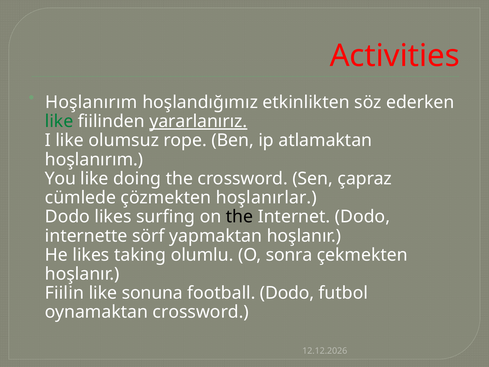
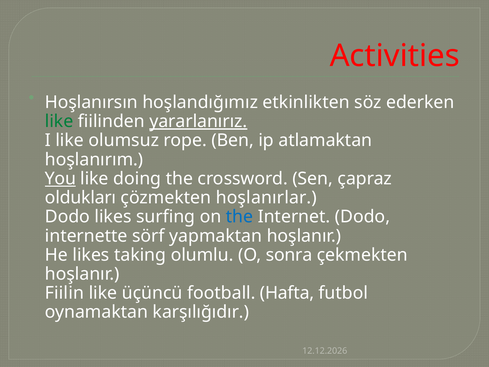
Hoşlanırım: Hoşlanırım -> Hoşlanırsın (91, 102)
You underline: none -> present (60, 179)
cümlede: cümlede -> oldukları (81, 198)
the colour: black -> blue (240, 217)
sonuna: sonuna -> üçüncü (152, 293)
football Dodo: Dodo -> Hafta (287, 293)
oynamaktan crossword: crossword -> karşılığıdır (201, 312)
